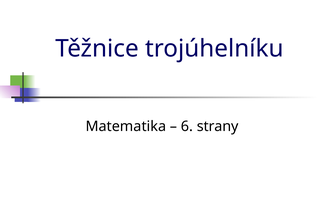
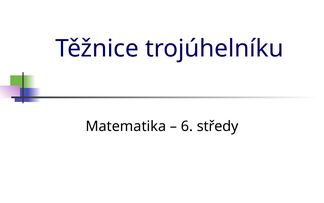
strany: strany -> středy (218, 126)
